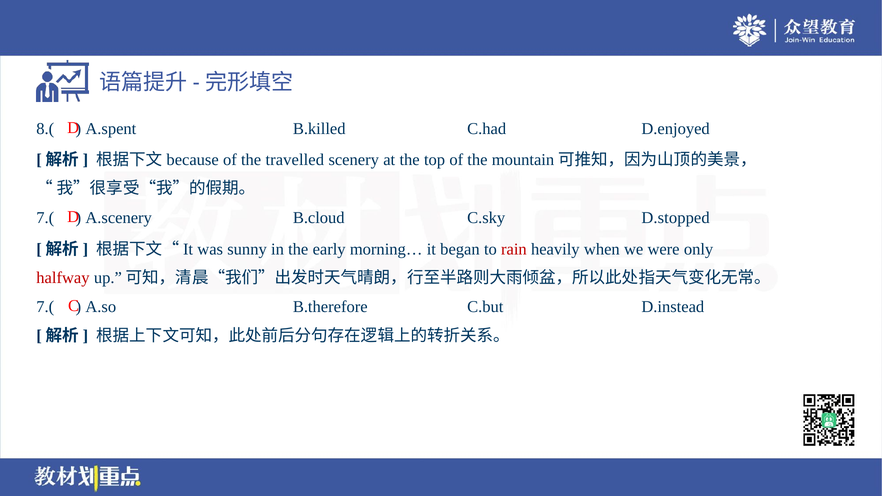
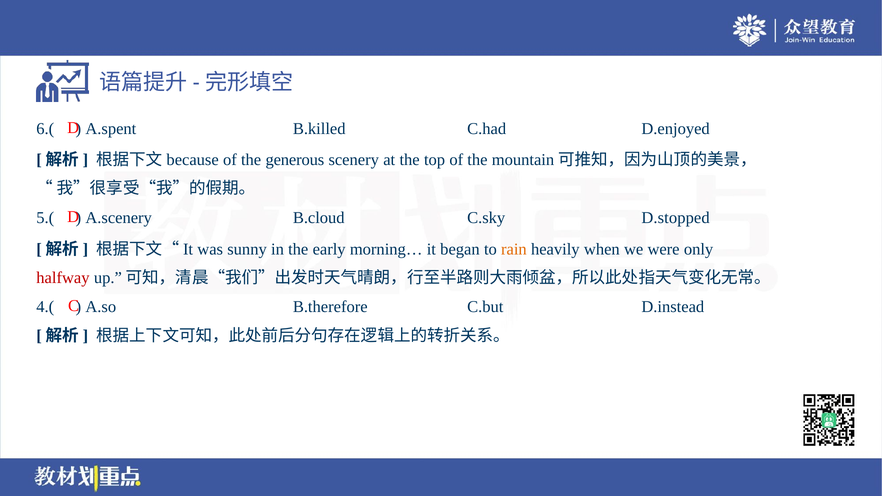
8.(: 8.( -> 6.( (45, 129)
travelled: travelled -> generous (295, 160)
7.(: 7.( -> 5.( (45, 218)
rain colour: red -> orange (514, 250)
7.(: 7.( -> 4.( (45, 307)
